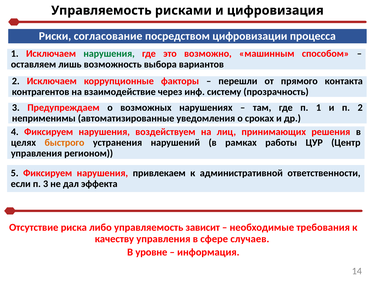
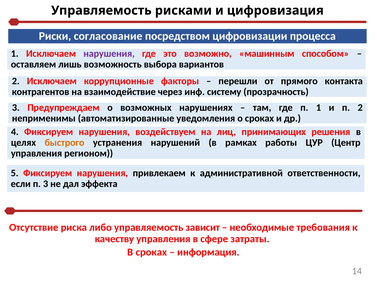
нарушения colour: green -> purple (109, 54)
случаев: случаев -> затраты (250, 239)
В уровне: уровне -> сроках (151, 252)
